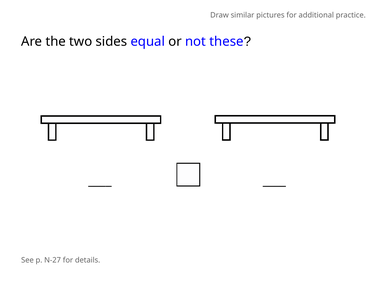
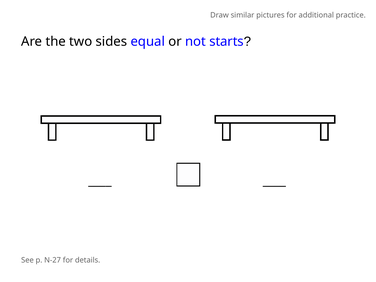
these: these -> starts (227, 41)
